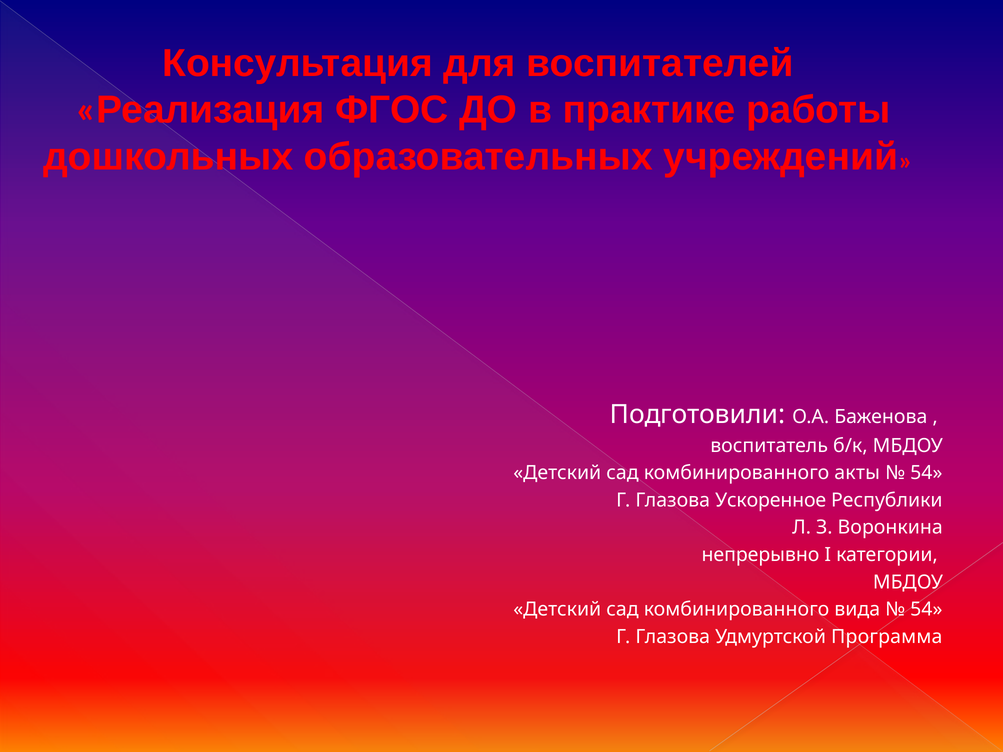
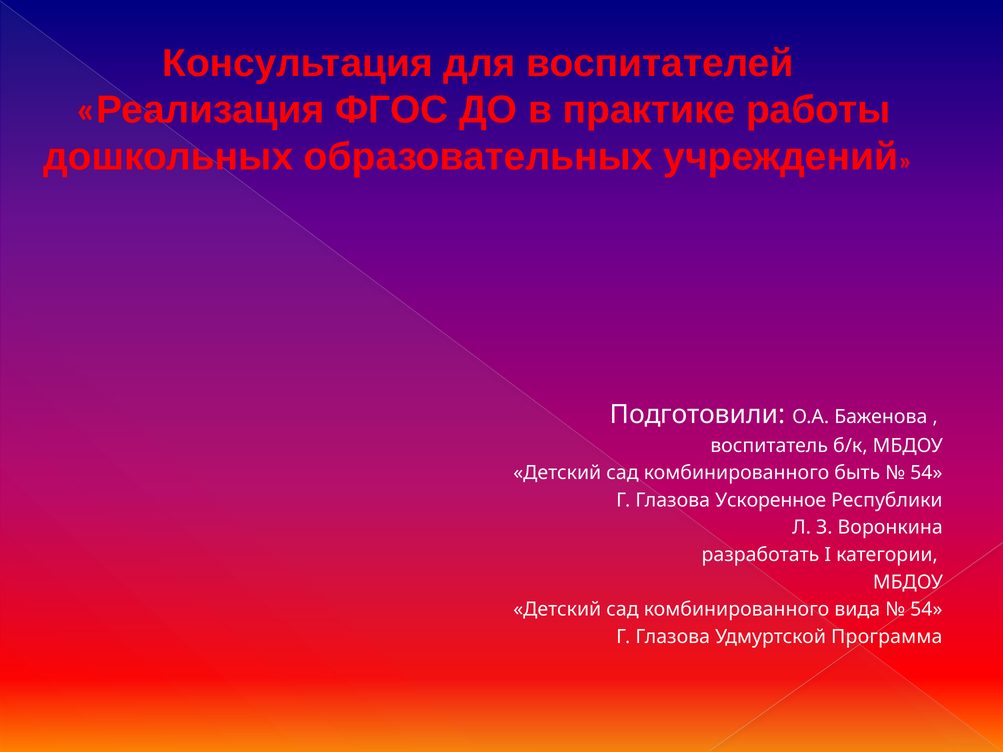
акты: акты -> быть (857, 473)
непрерывно: непрерывно -> разработать (760, 555)
